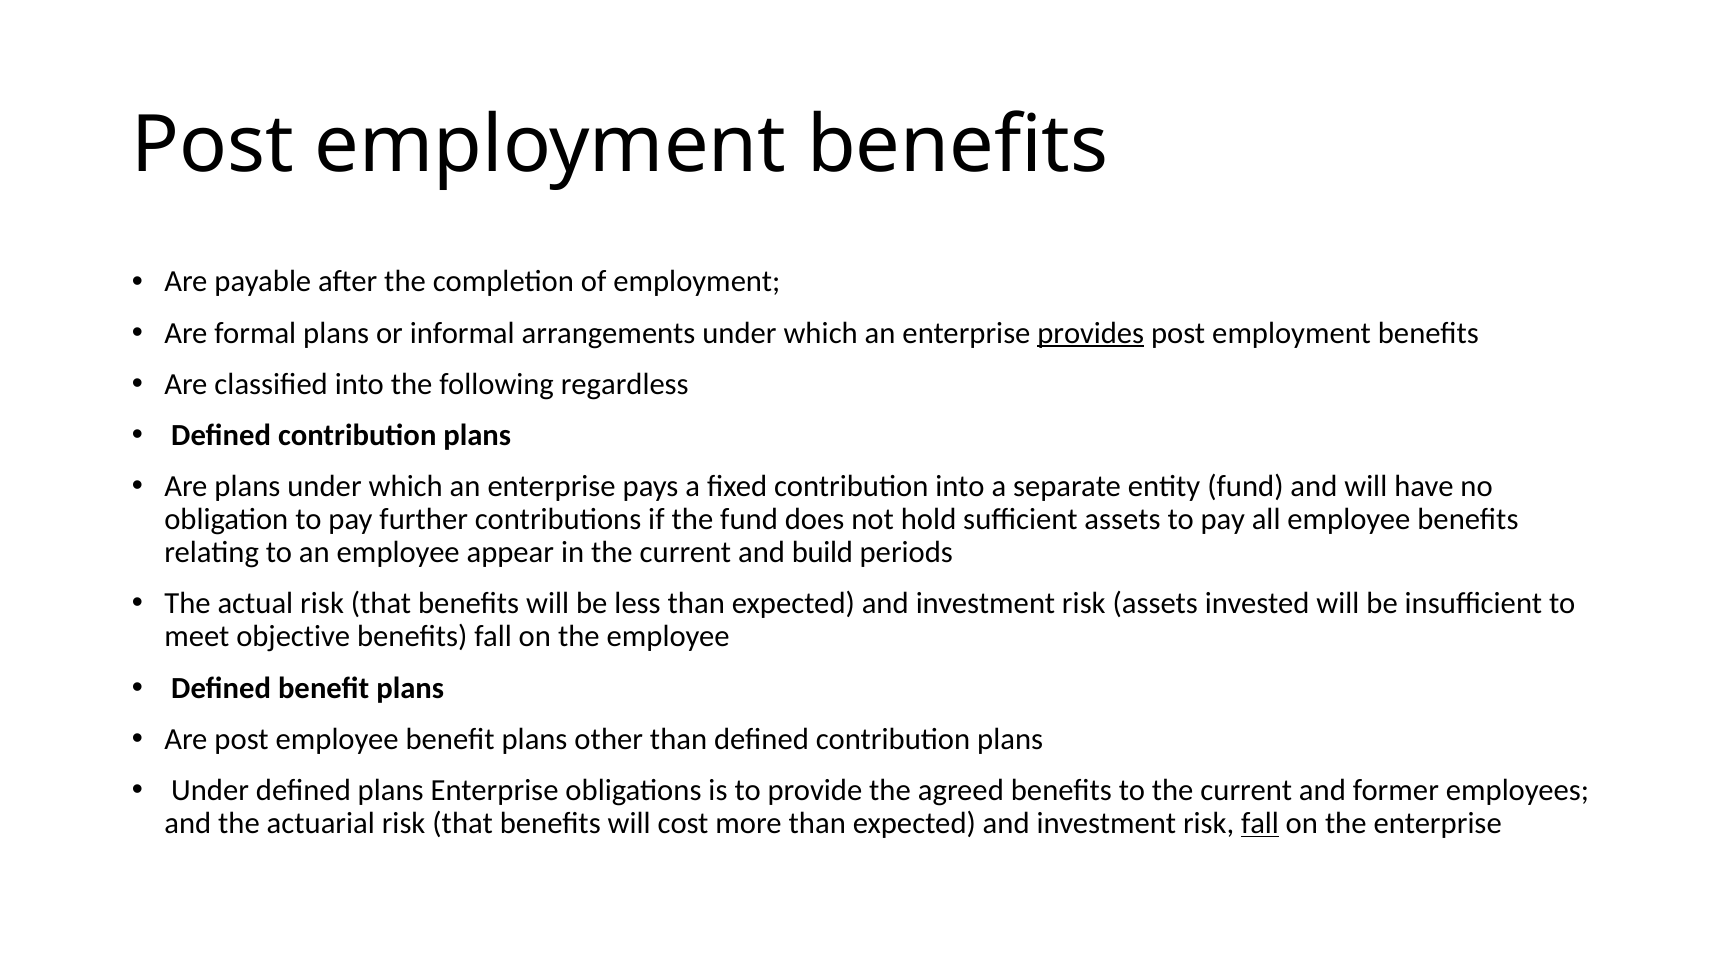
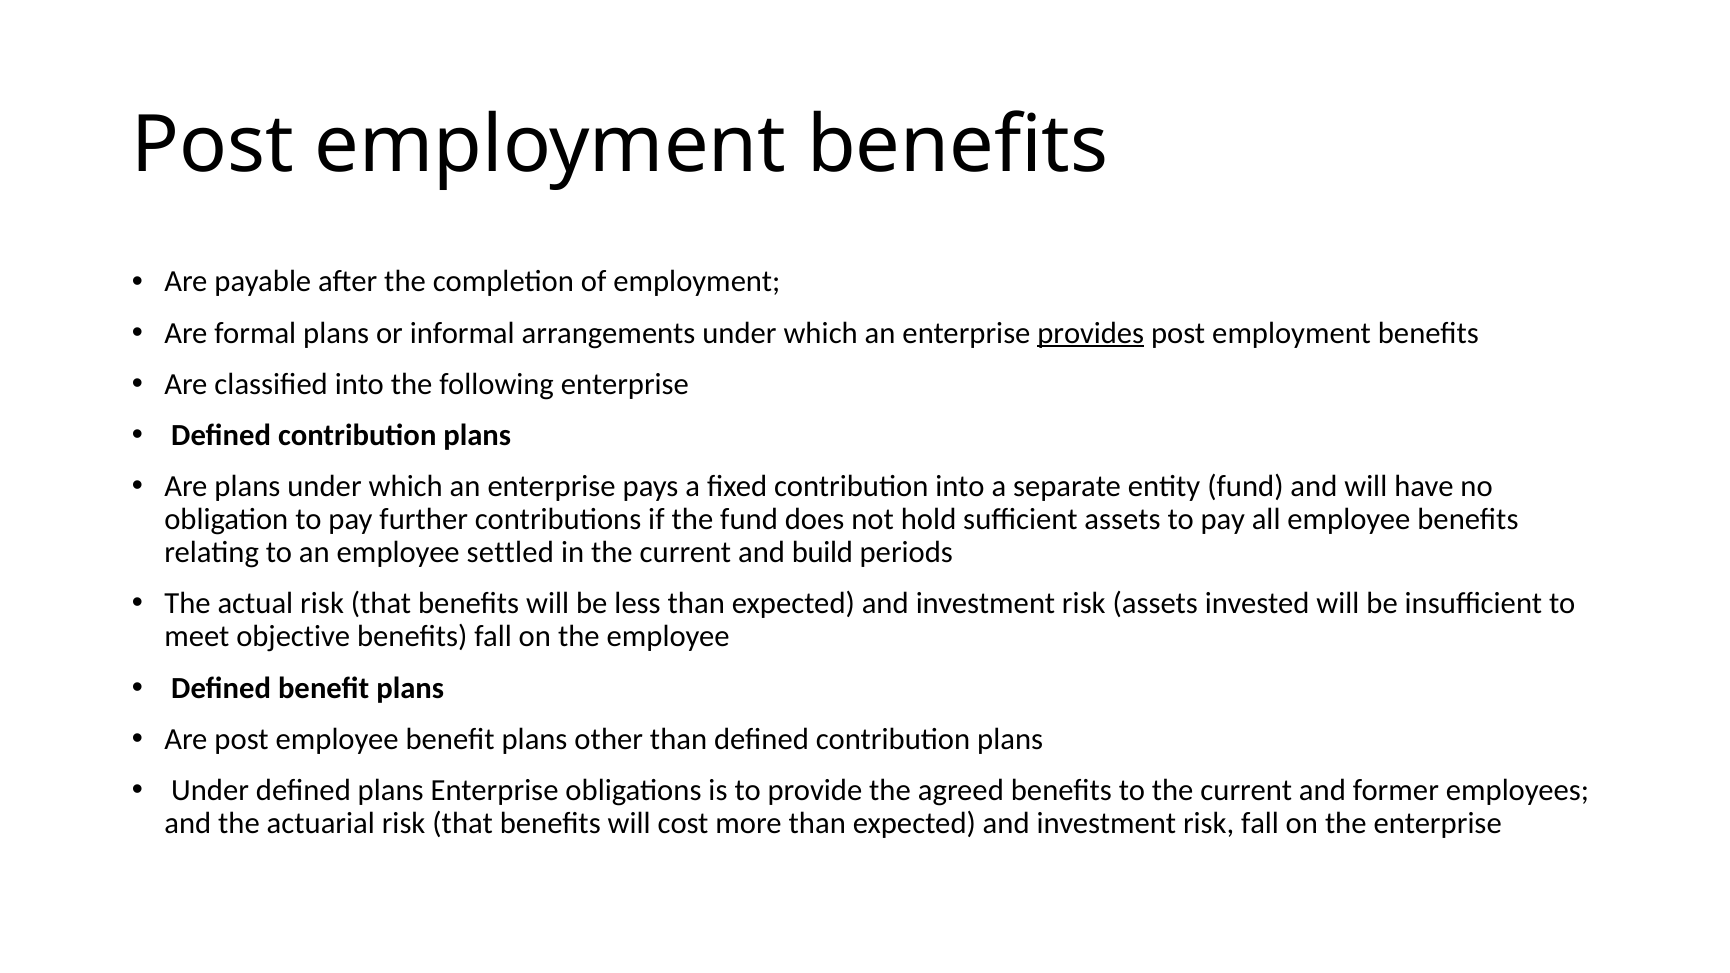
following regardless: regardless -> enterprise (625, 384)
appear: appear -> settled (510, 553)
fall underline: present -> none (1260, 823)
